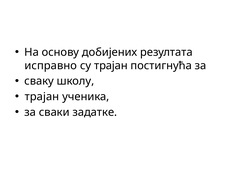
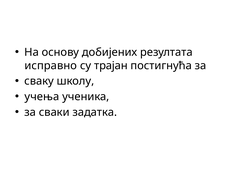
трајан: трајан -> учења (42, 97)
задатке: задатке -> задатка (95, 112)
